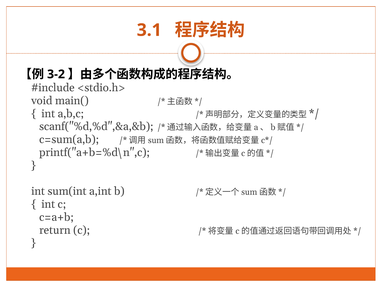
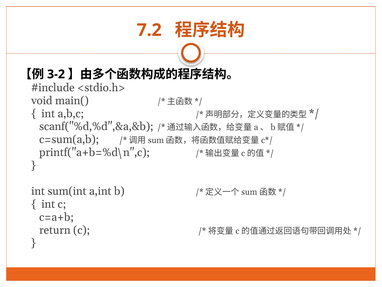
3.1: 3.1 -> 7.2 (149, 30)
